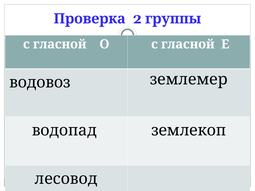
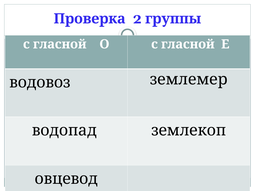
лесовод: лесовод -> овцевод (66, 179)
